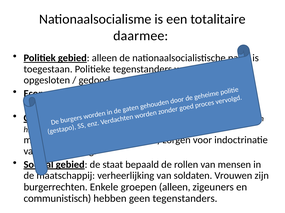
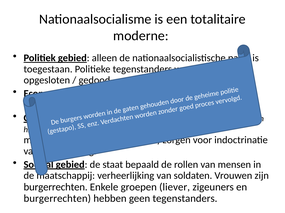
daarmee: daarmee -> moderne (141, 36)
groepen alleen: alleen -> liever (175, 188)
communistisch: communistisch -> burgerrechten (57, 199)
